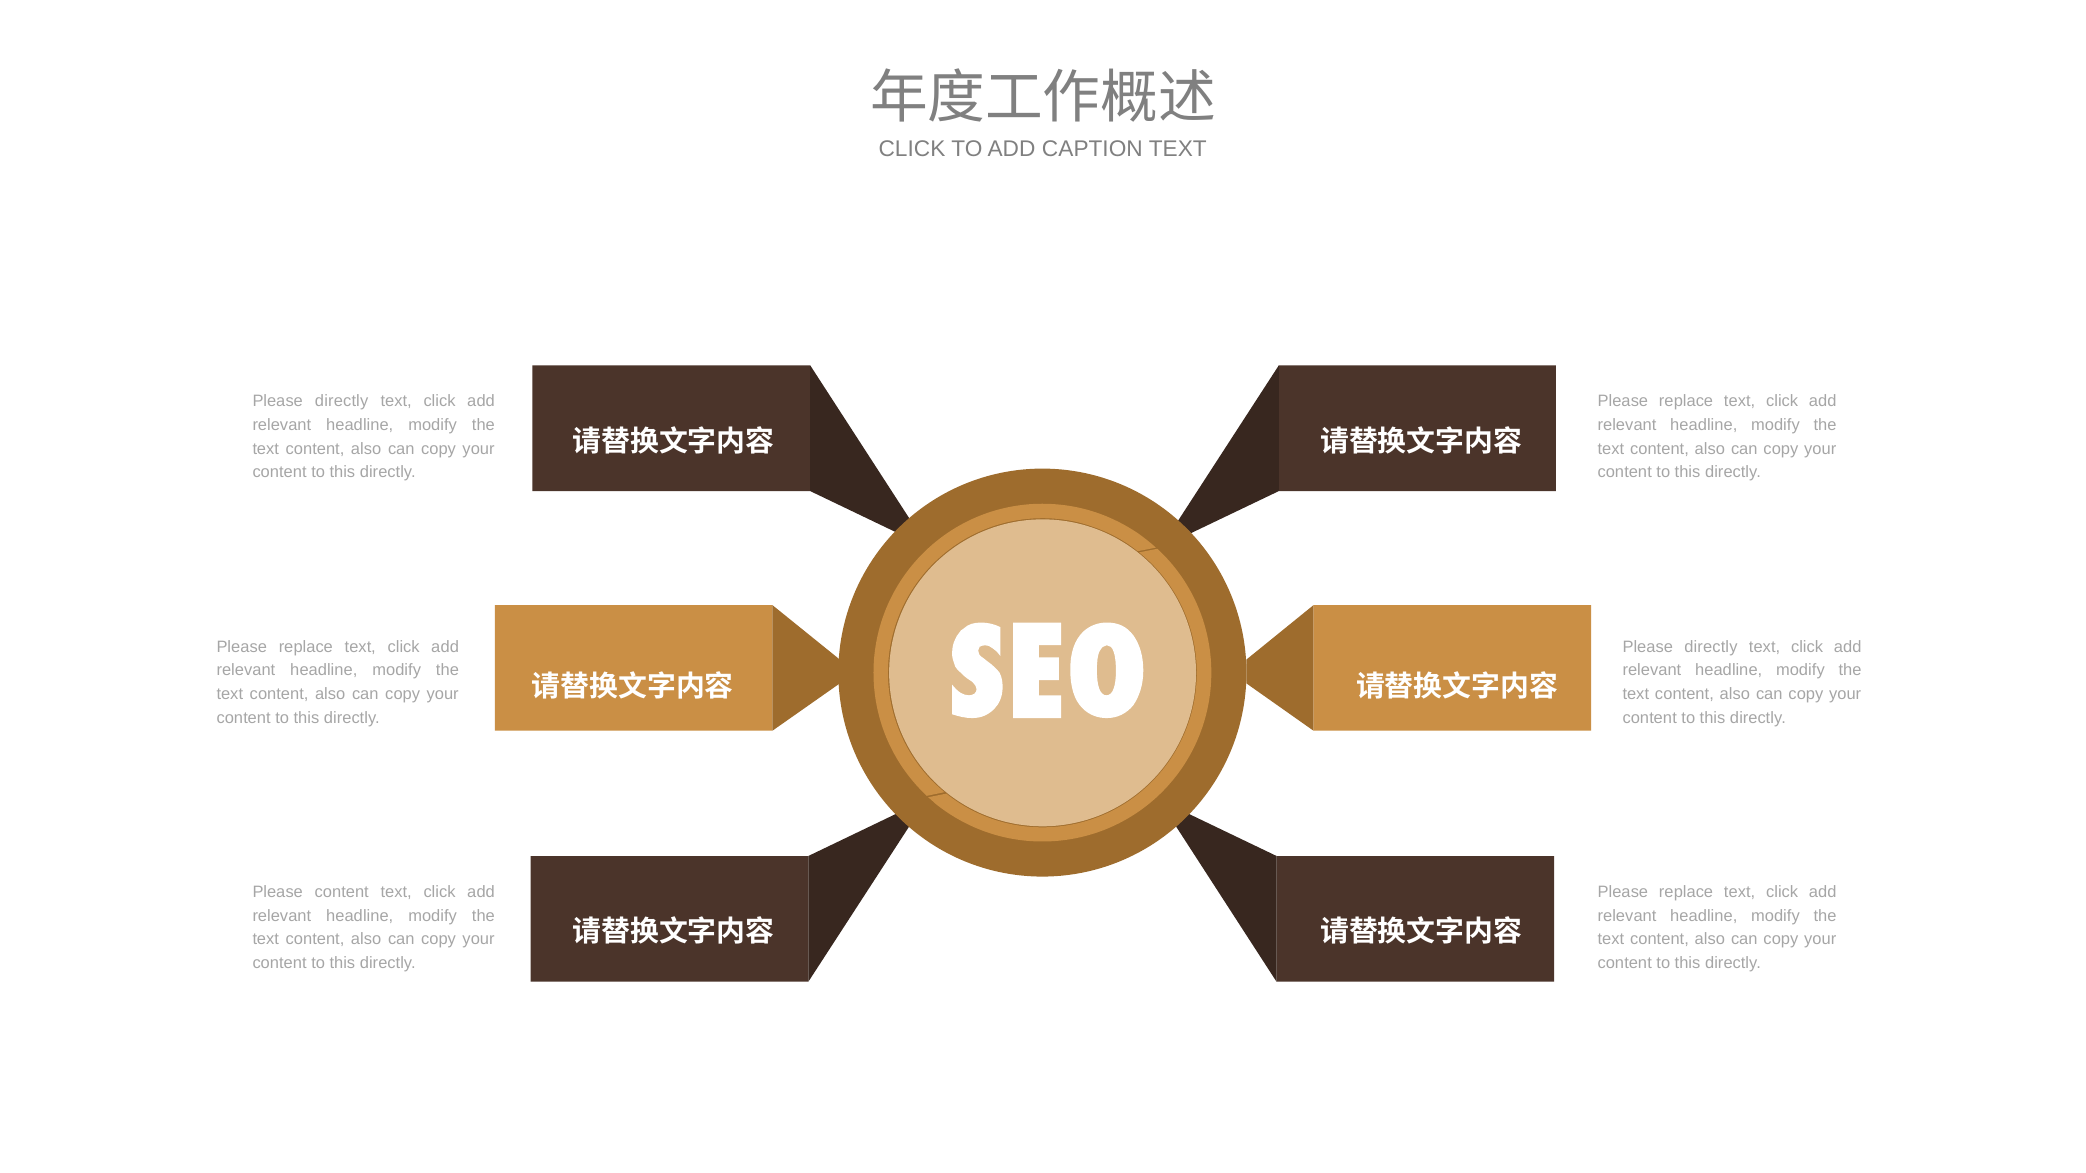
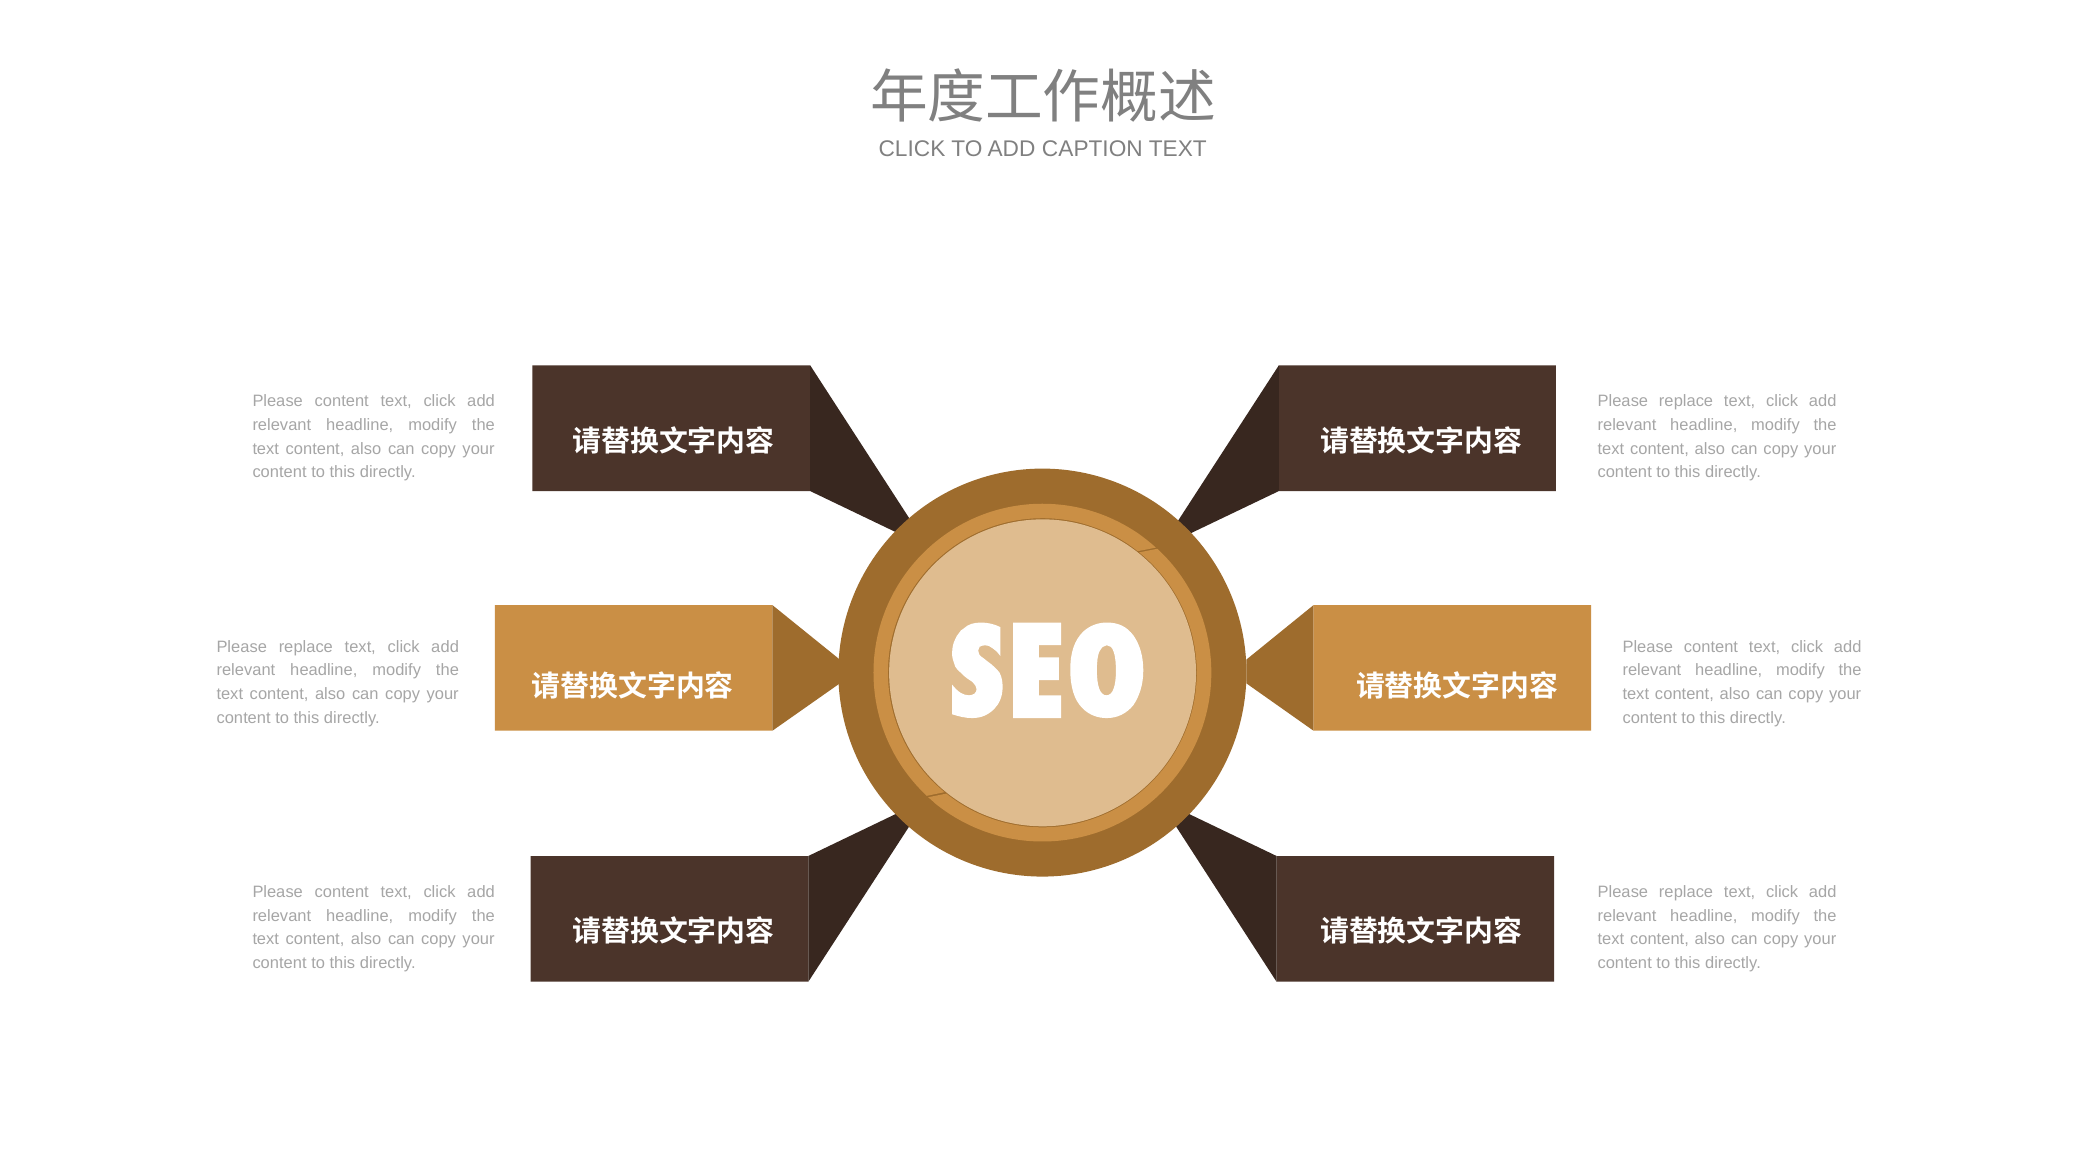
directly: directly -> content (342, 401)
directly: directly -> content (1711, 647)
